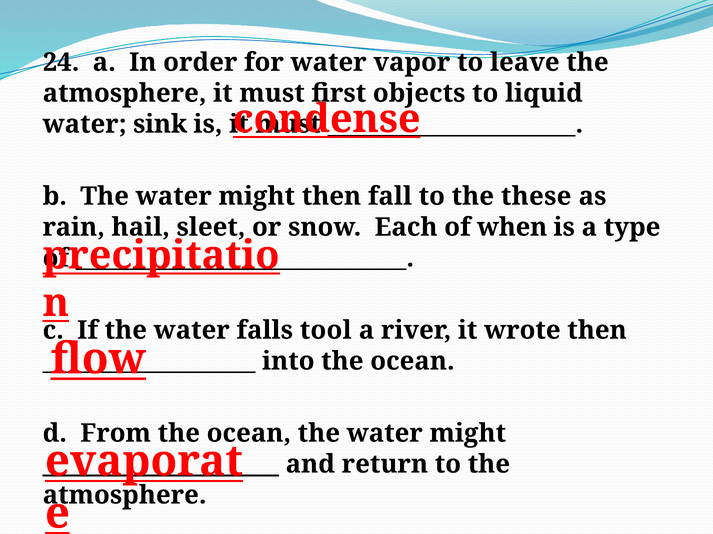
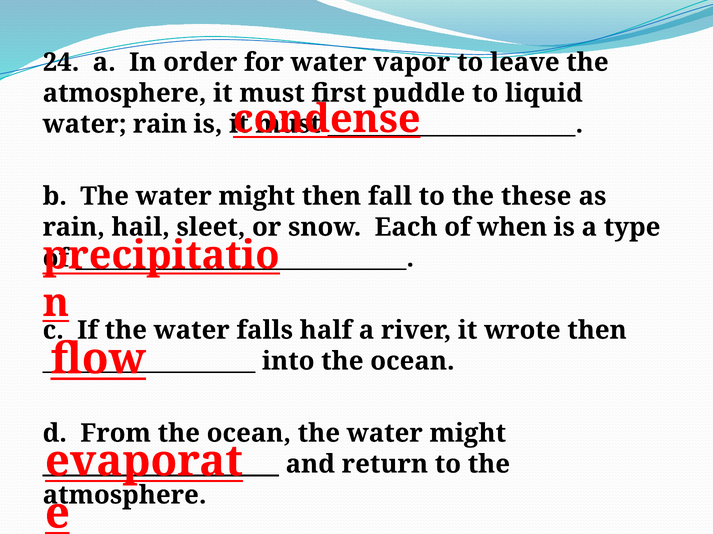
objects: objects -> puddle (419, 93)
water sink: sink -> rain (160, 124)
tool: tool -> half (326, 331)
